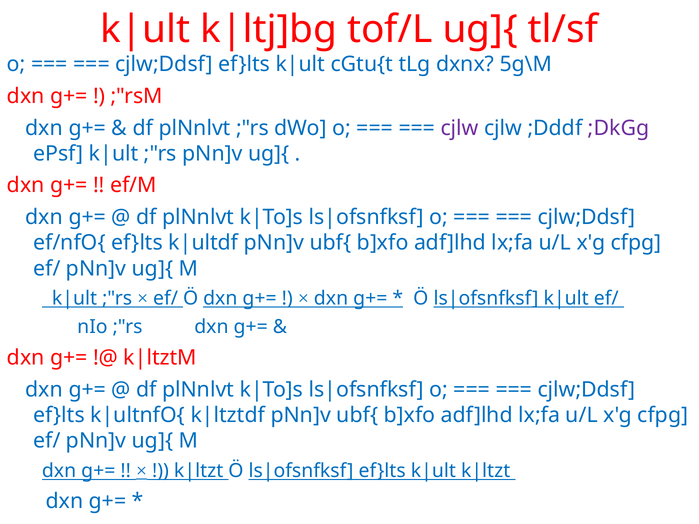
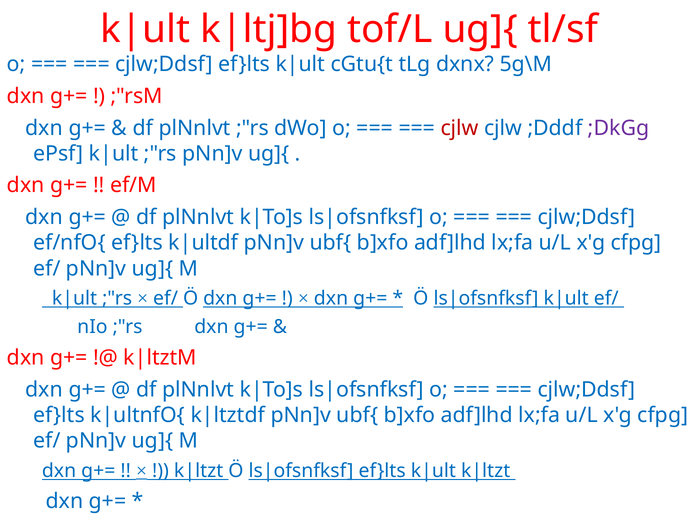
cjlw colour: purple -> red (460, 128)
